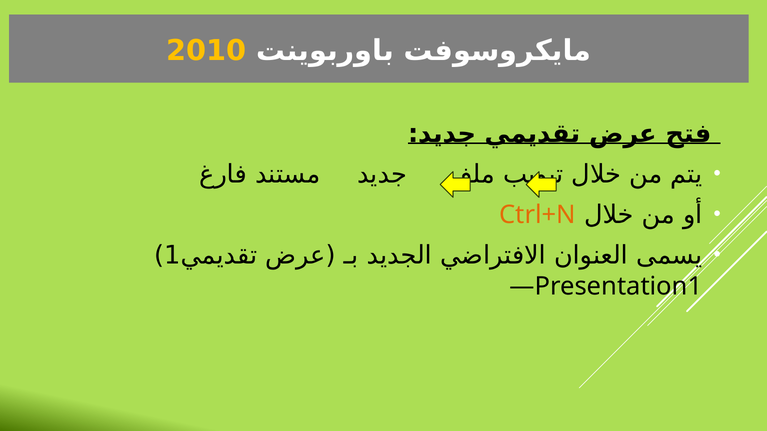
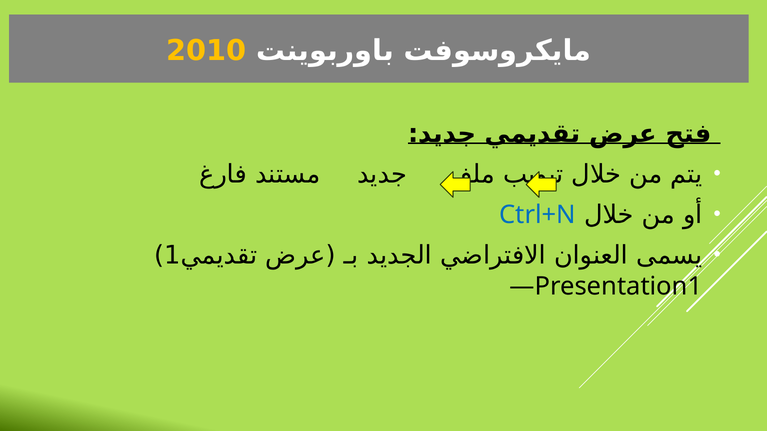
Ctrl+N colour: orange -> blue (538, 215)
